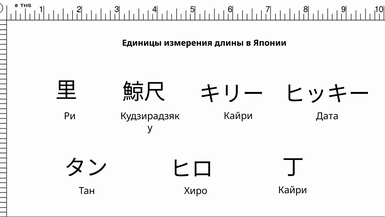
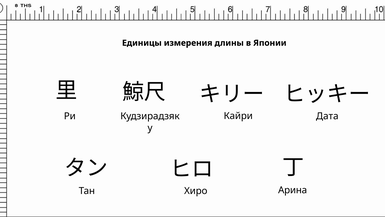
Кайри: Кайри -> Арина (293, 190)
